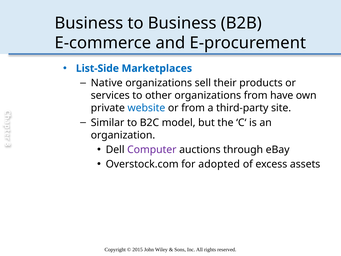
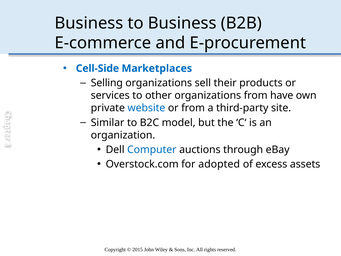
List-Side: List-Side -> Cell-Side (97, 68)
Native: Native -> Selling (107, 83)
Computer colour: purple -> blue (152, 150)
